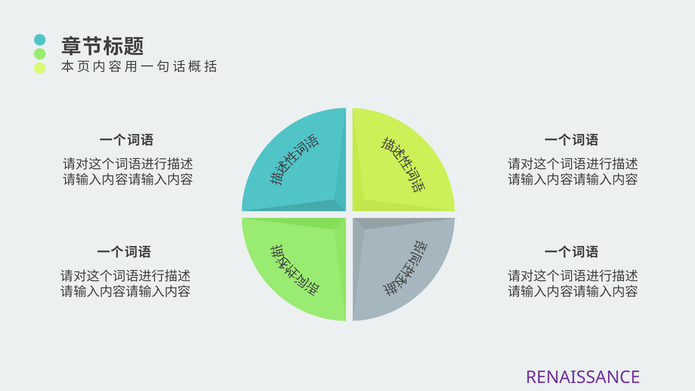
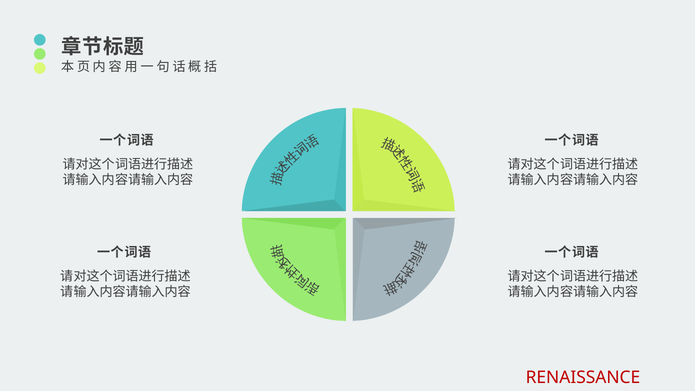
RENAISSANCE colour: purple -> red (583, 377)
